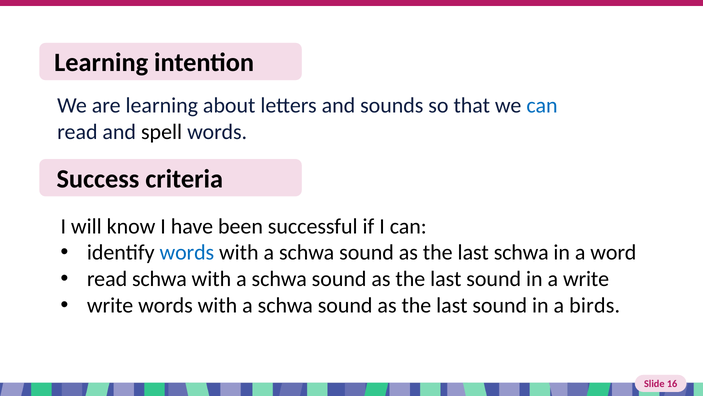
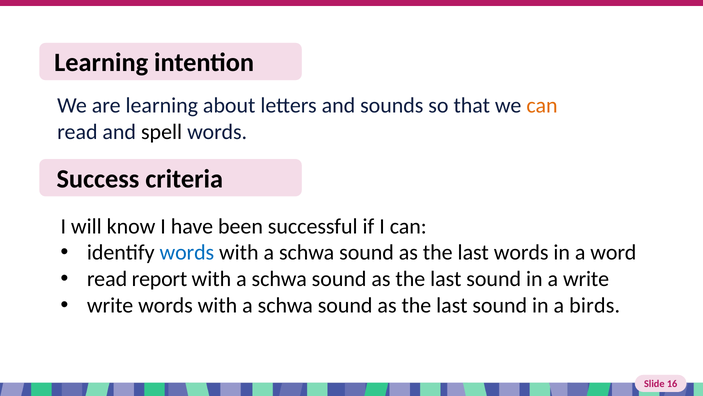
can colour: blue -> orange (542, 105)
last schwa: schwa -> words (521, 252)
read schwa: schwa -> report (159, 279)
